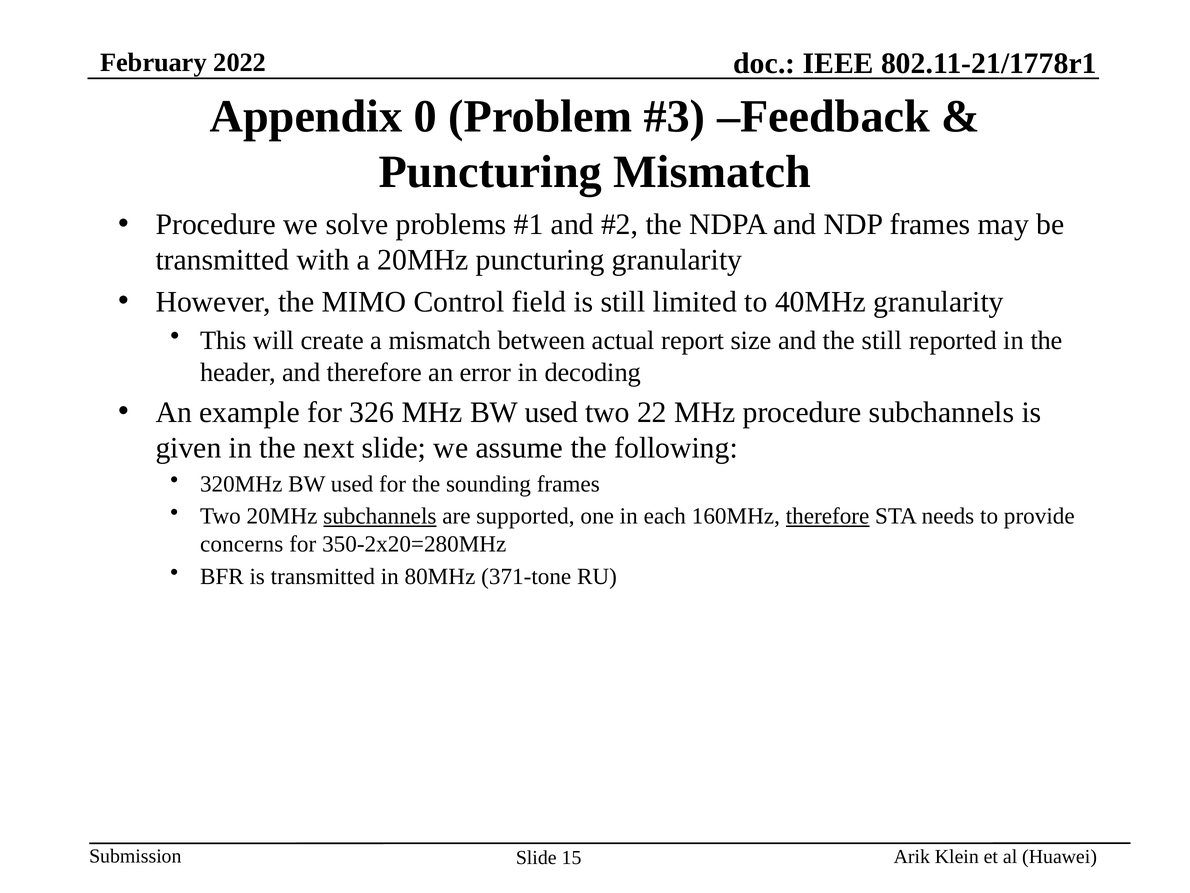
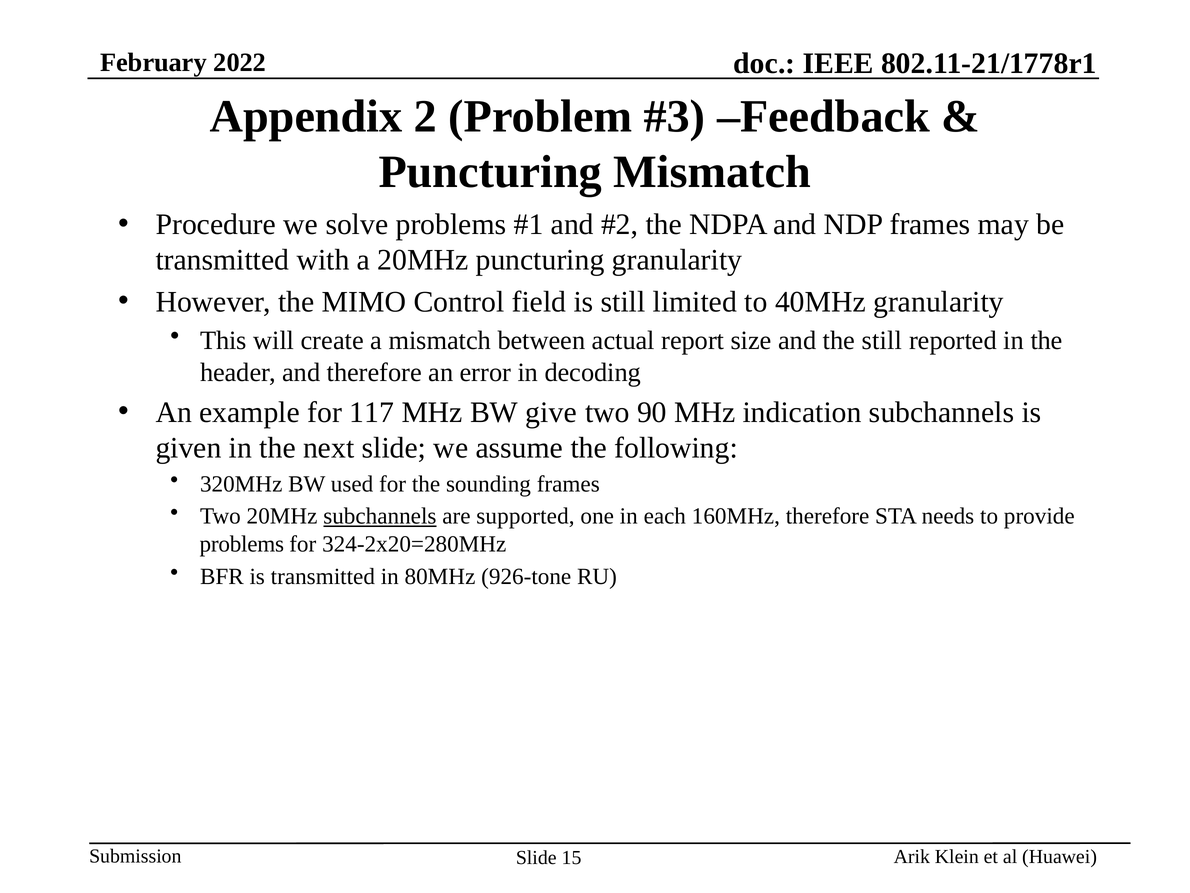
0: 0 -> 2 (425, 116)
326: 326 -> 117 (372, 412)
MHz BW used: used -> give (551, 412)
22: 22 -> 90 (652, 412)
MHz procedure: procedure -> indication (802, 412)
therefore underline: present -> none (828, 516)
concerns: concerns -> problems (242, 544)
350-2x20=280MHz: 350-2x20=280MHz -> 324-2x20=280MHz (414, 544)
371-tone: 371-tone -> 926-tone (526, 576)
